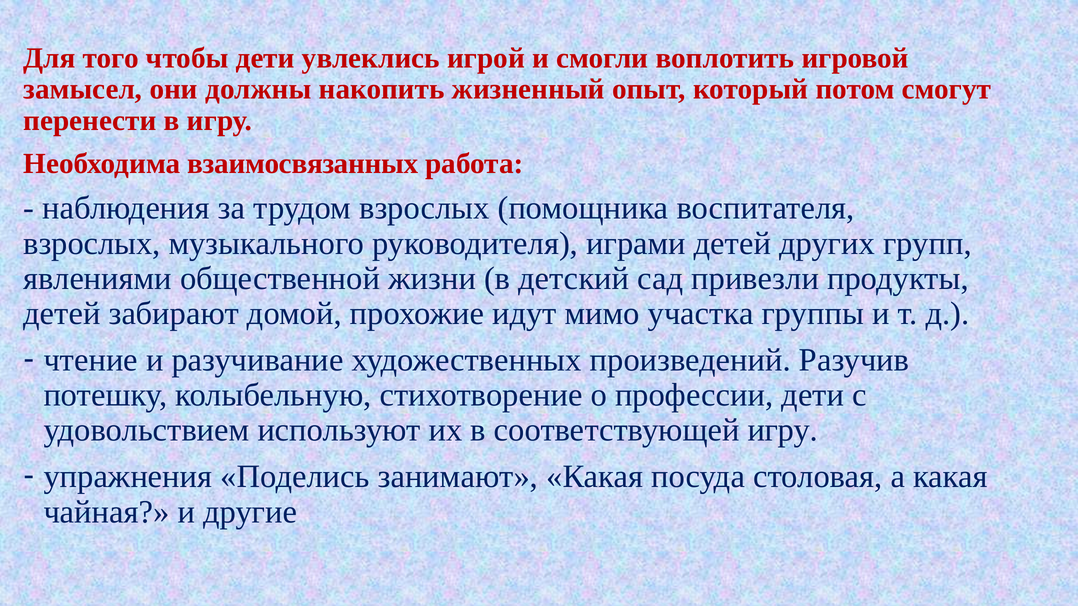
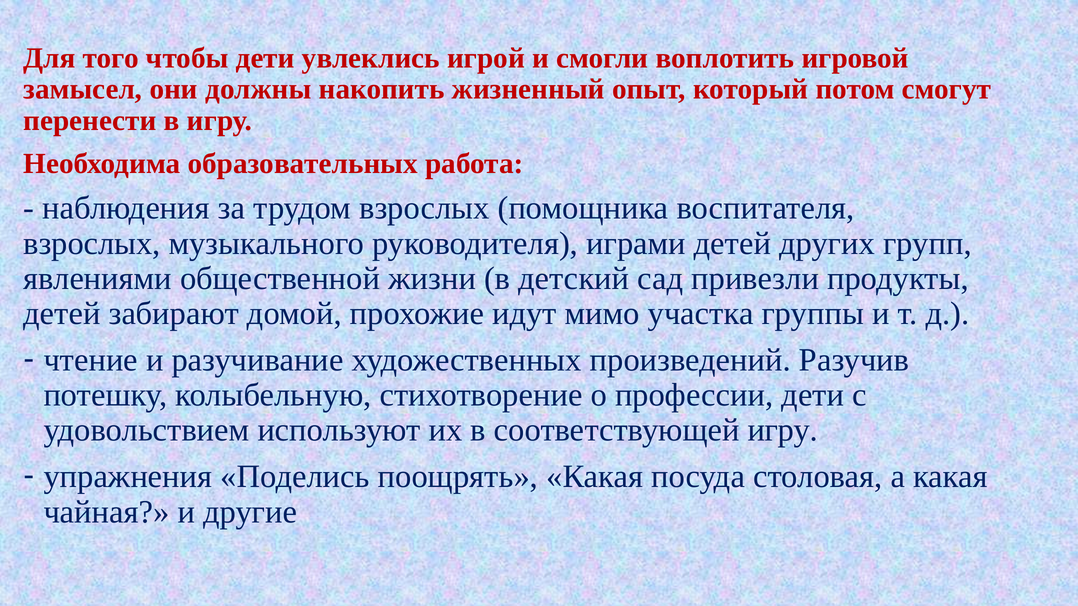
взаимосвязанных: взаимосвязанных -> образовательных (303, 164)
занимают: занимают -> поощрять (458, 477)
